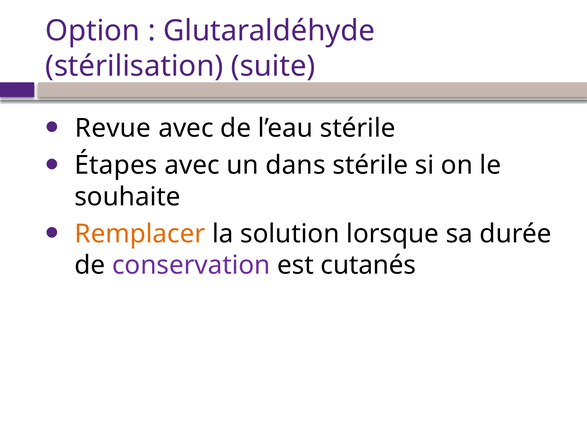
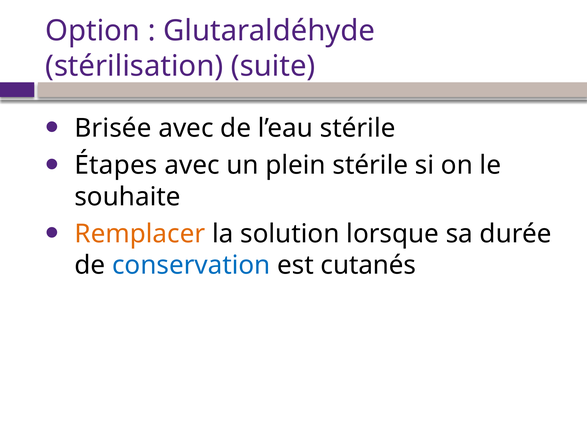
Revue: Revue -> Brisée (113, 128)
dans: dans -> plein (296, 165)
conservation colour: purple -> blue (191, 265)
